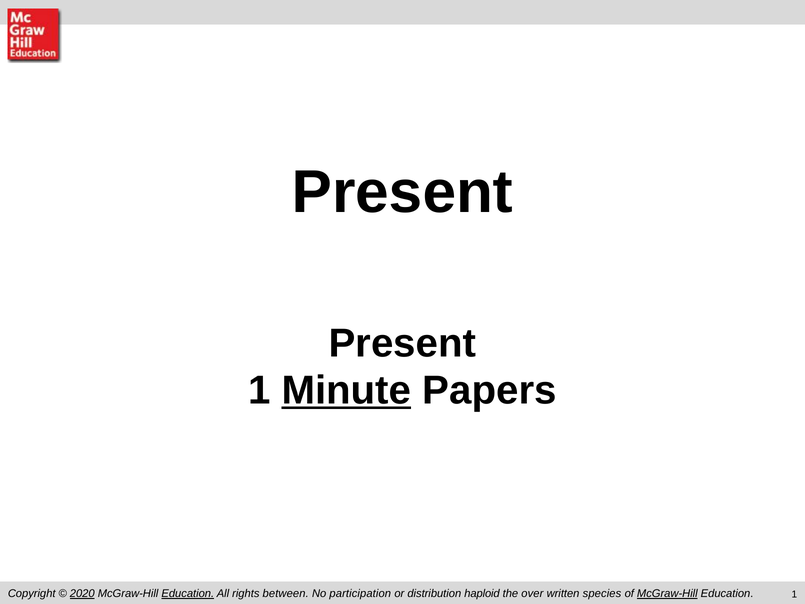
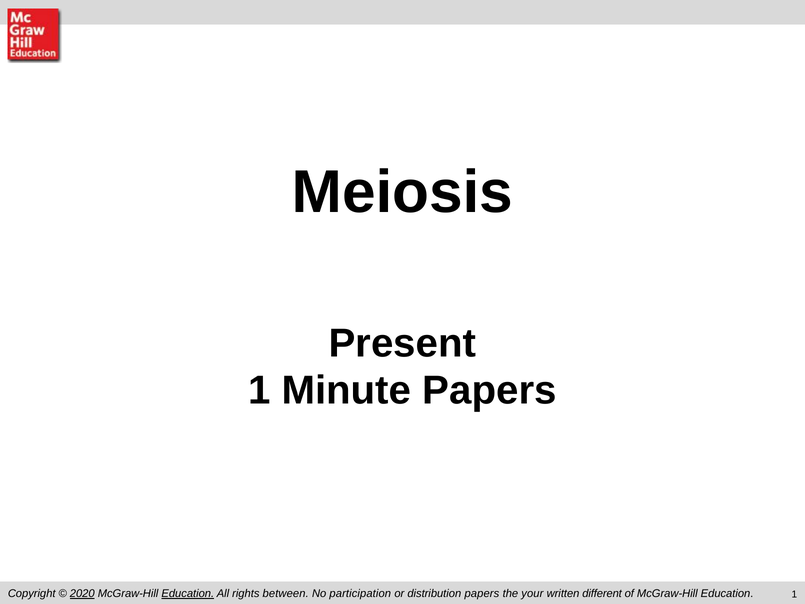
Present: Present -> Meiosis (402, 192)
Minute underline: present -> none (346, 390)
distribution haploid: haploid -> papers (482, 593)
over: over -> your (532, 593)
species: species -> different (602, 593)
McGraw-Hill underline: present -> none (667, 593)
